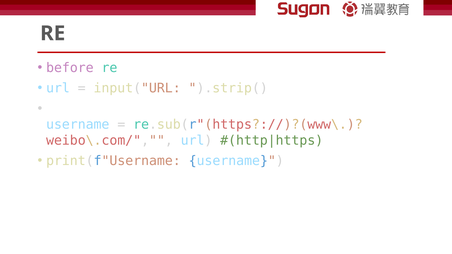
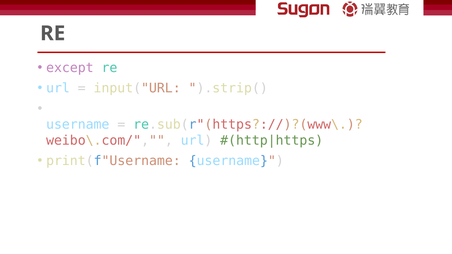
before: before -> except (70, 68)
